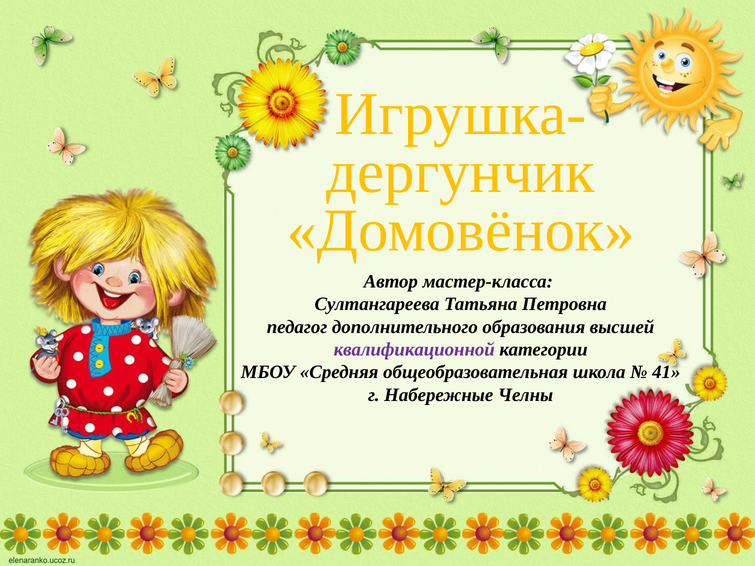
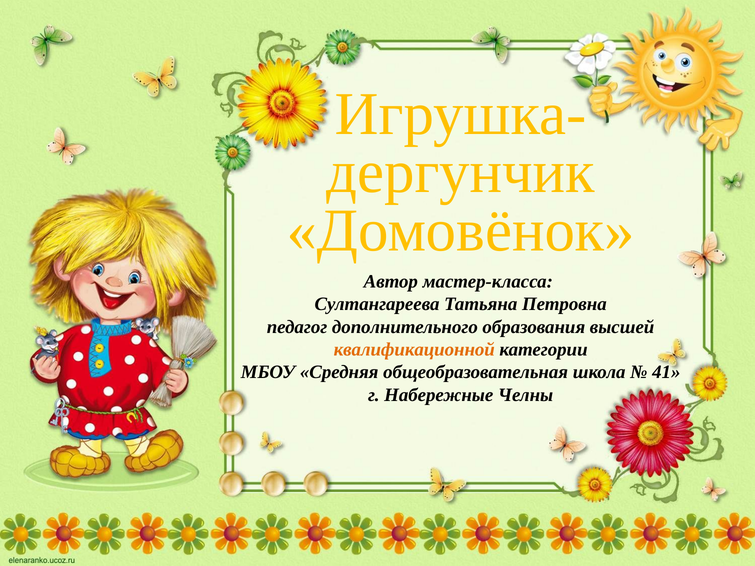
квалификационной colour: purple -> orange (414, 350)
